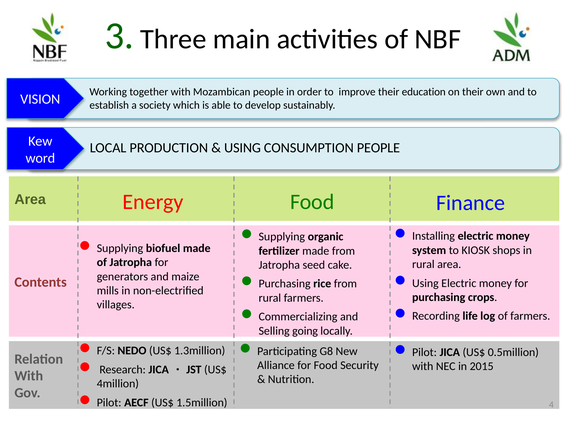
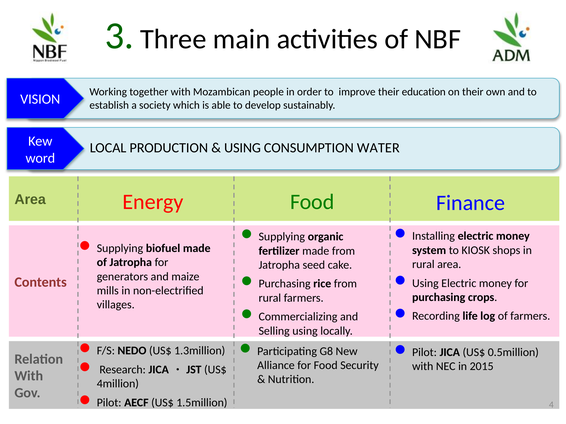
CONSUMPTION PEOPLE: PEOPLE -> WATER (378, 148)
Selling going: going -> using (305, 331)
